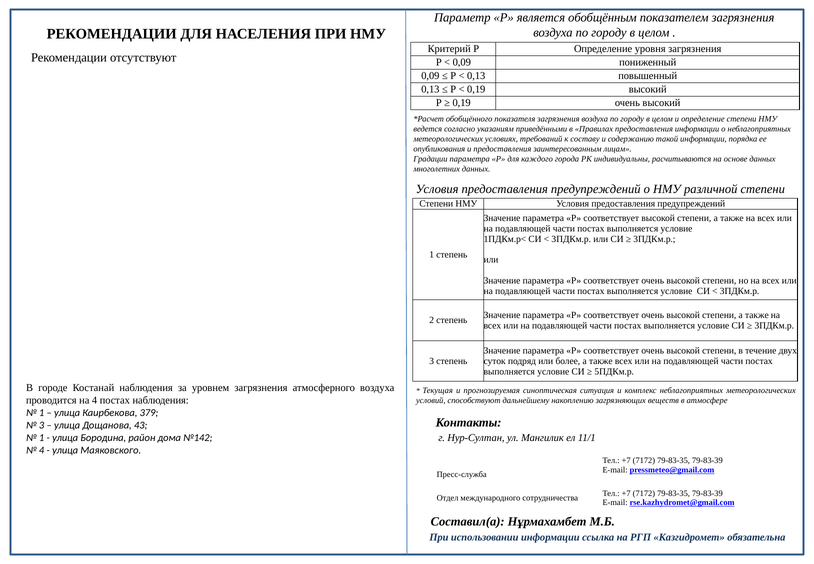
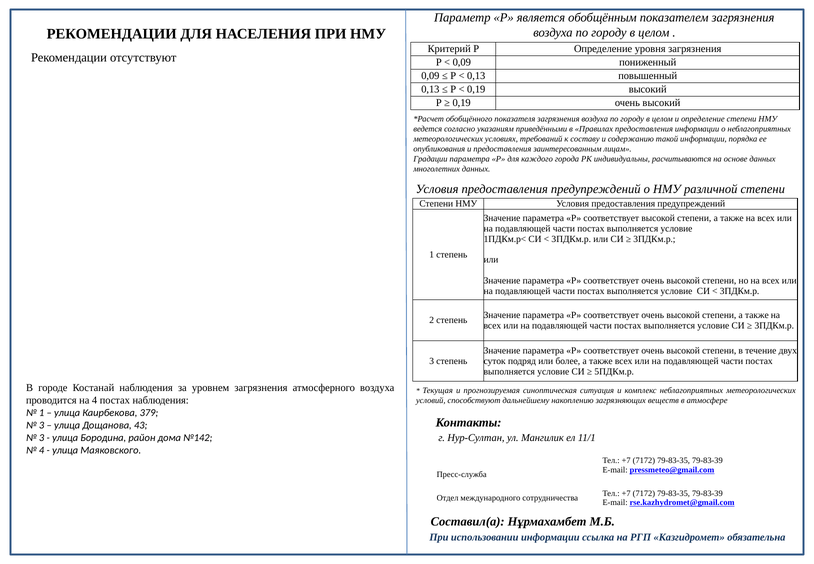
1: 1 -> 3 (42, 437)
